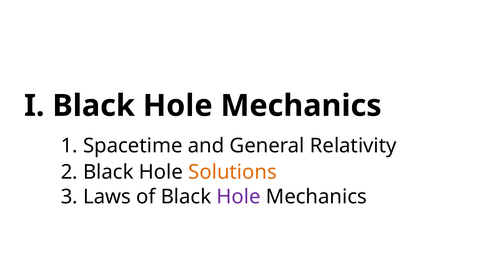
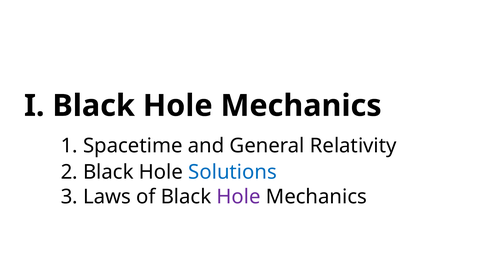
Solutions colour: orange -> blue (233, 172)
